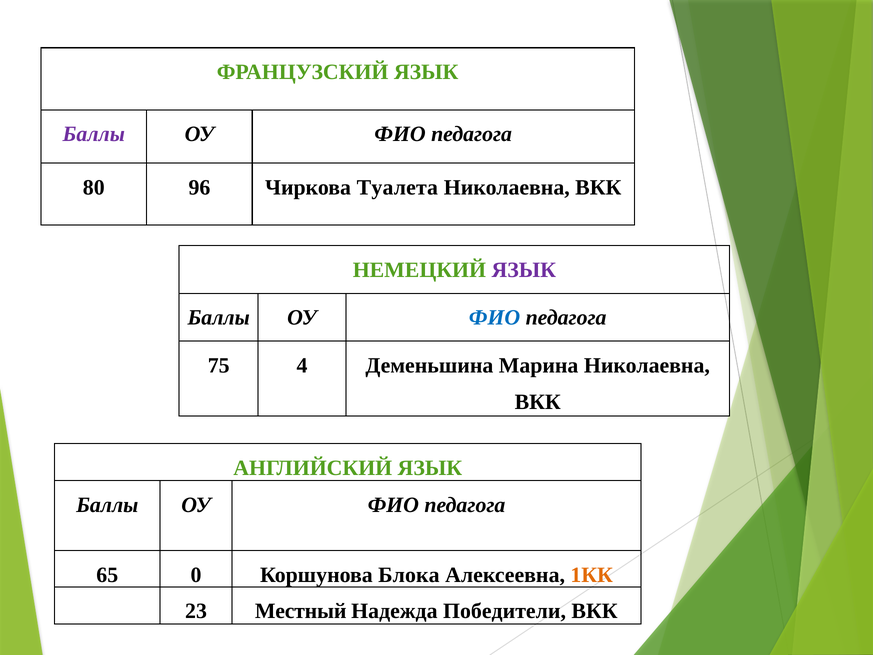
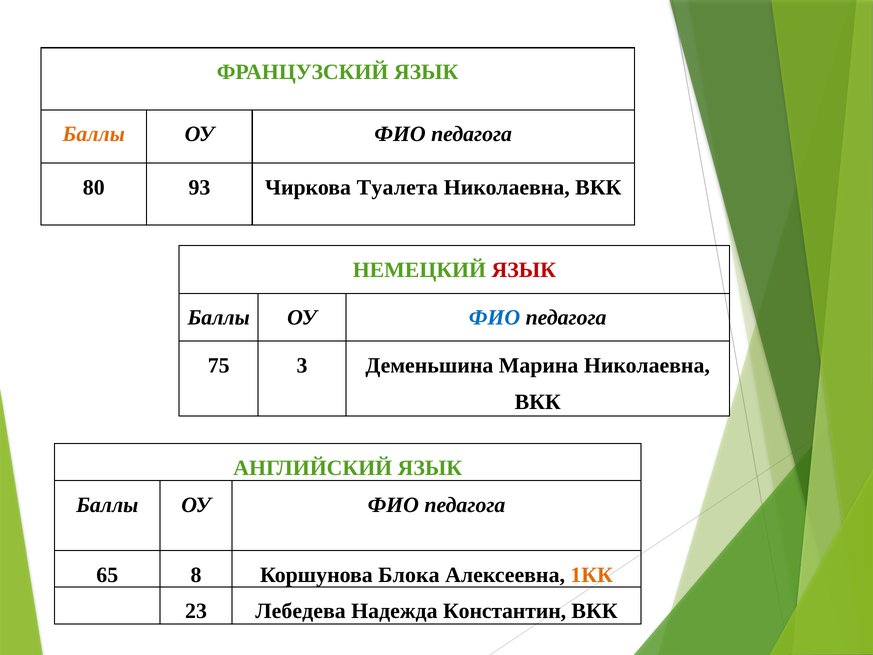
Баллы colour: purple -> orange (94, 134)
96: 96 -> 93 (199, 187)
ЯЗЫК colour: purple -> red (524, 270)
4: 4 -> 3 (302, 365)
0: 0 -> 8 (196, 575)
Местный: Местный -> Лебедева (301, 611)
Победители: Победители -> Константин (505, 611)
